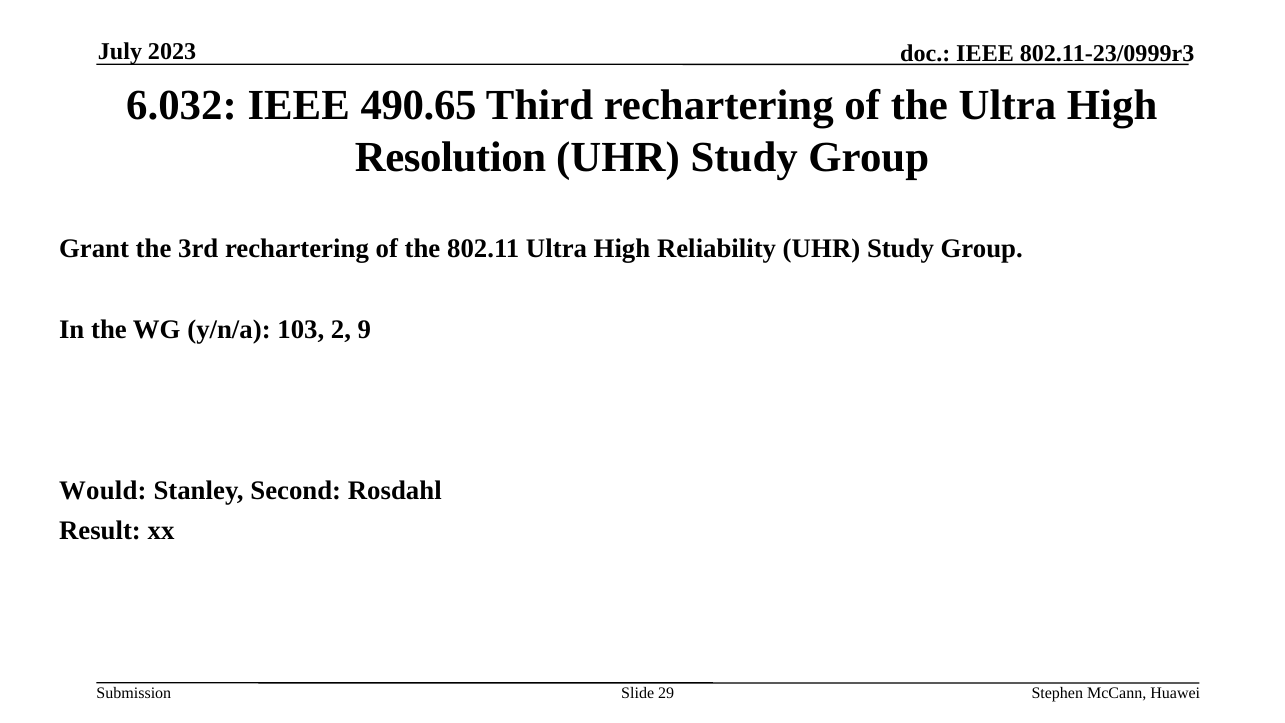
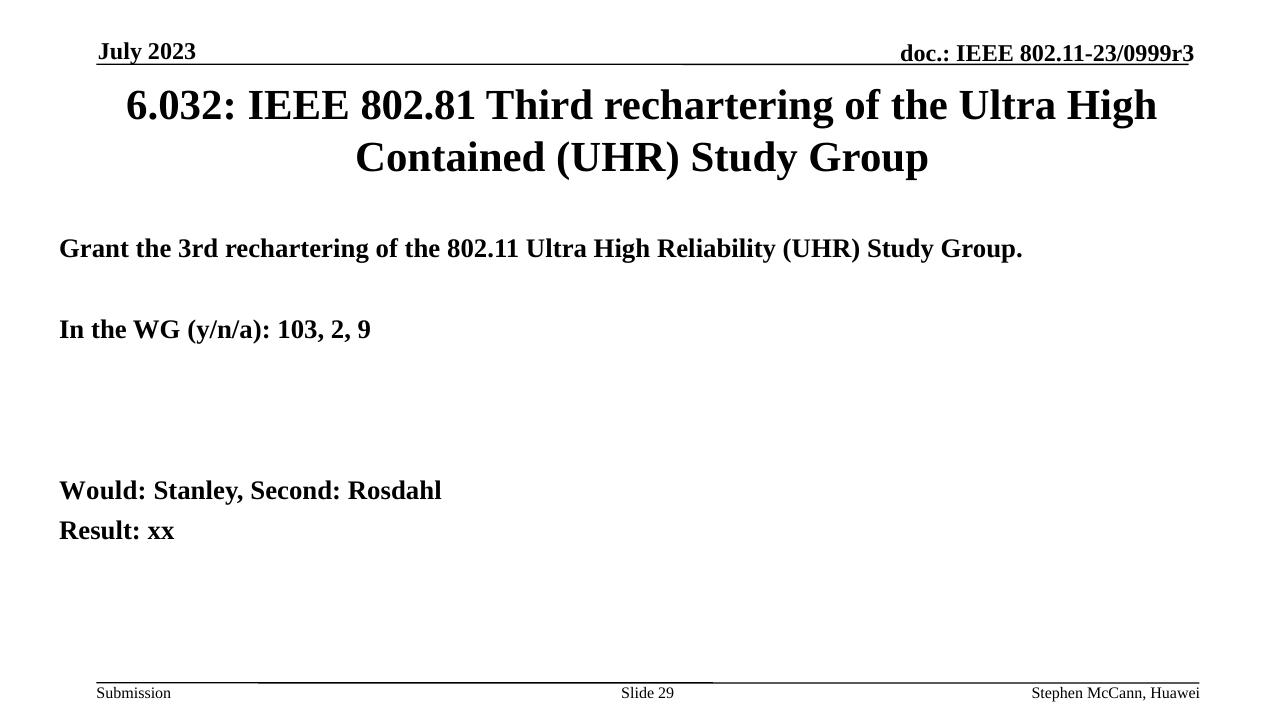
490.65: 490.65 -> 802.81 (419, 106)
Resolution: Resolution -> Contained (450, 157)
